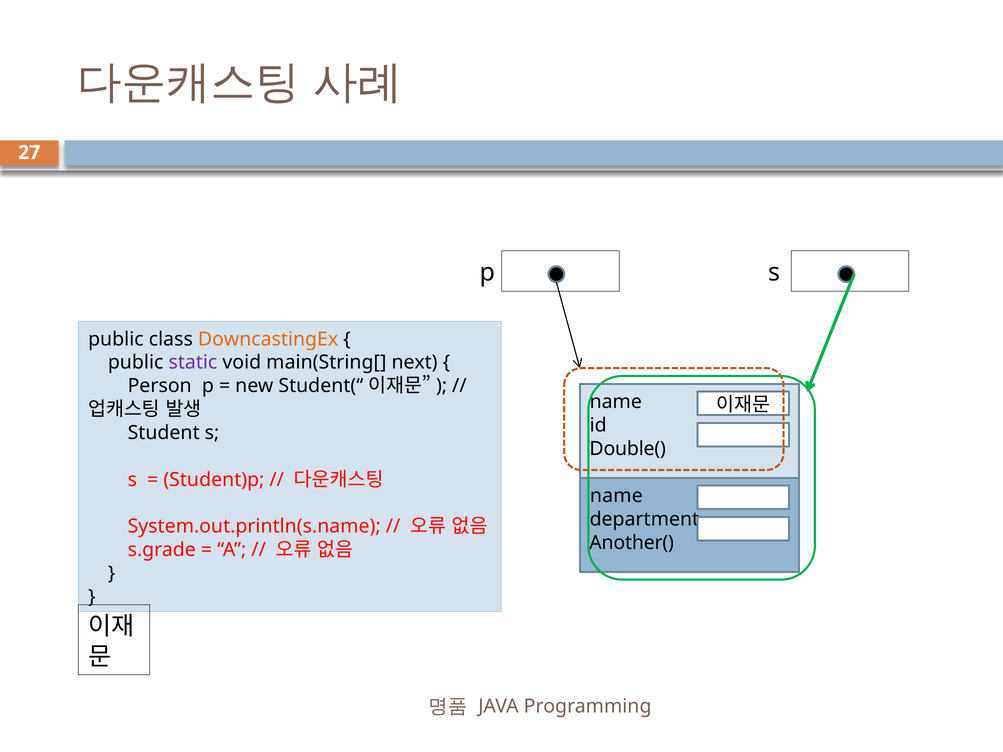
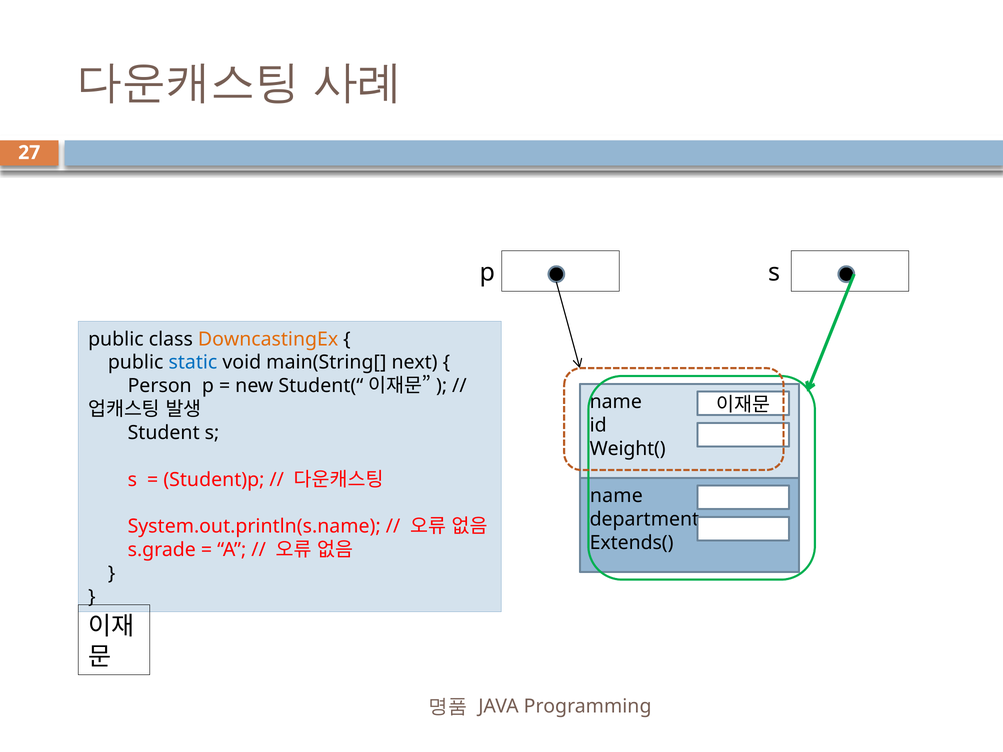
static colour: purple -> blue (193, 363)
Double(: Double( -> Weight( (628, 449)
Another(: Another( -> Extends( (632, 543)
